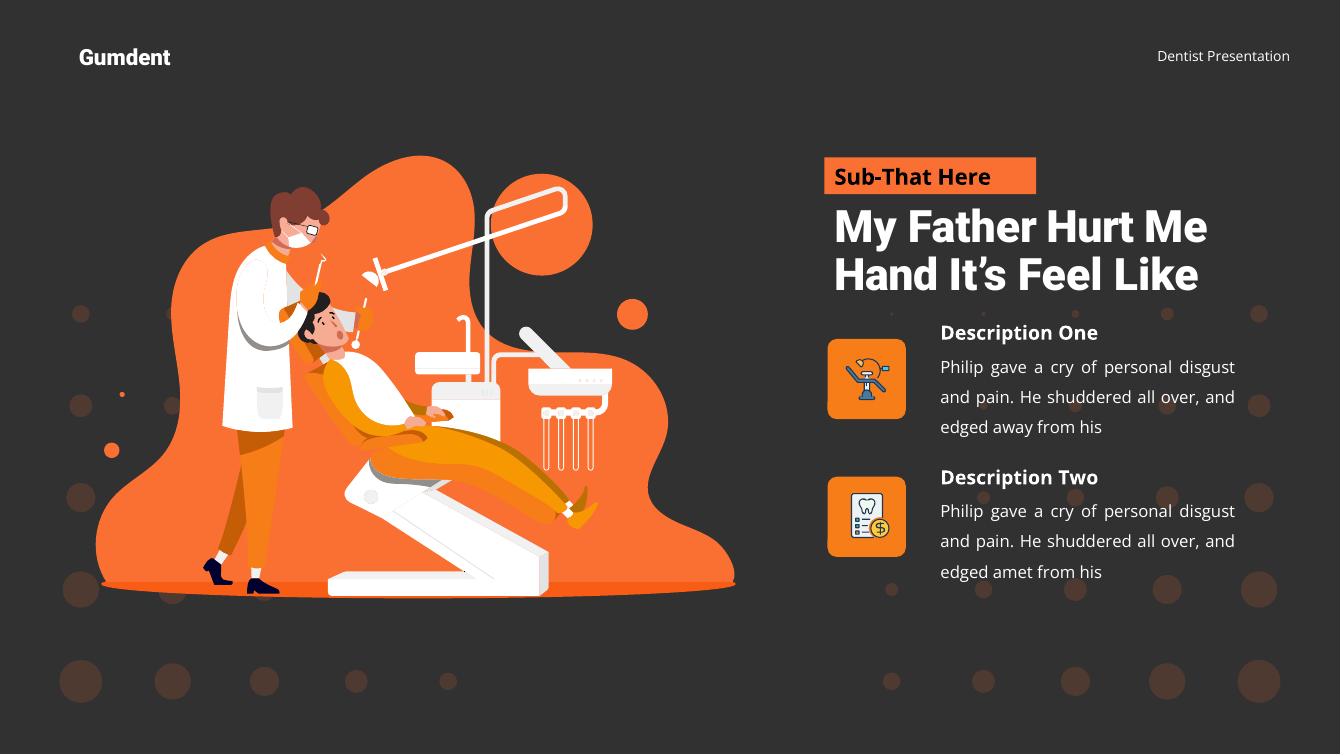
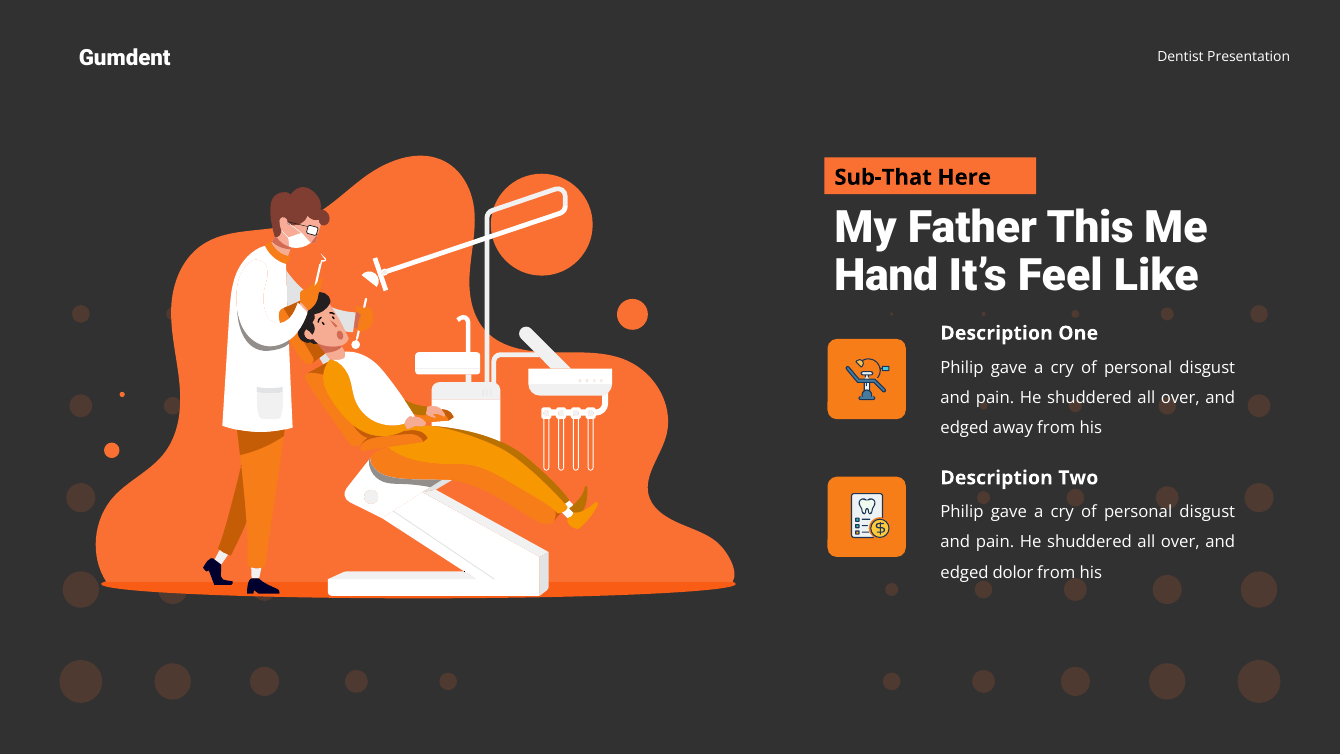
Hurt: Hurt -> This (1090, 228)
amet: amet -> dolor (1013, 572)
